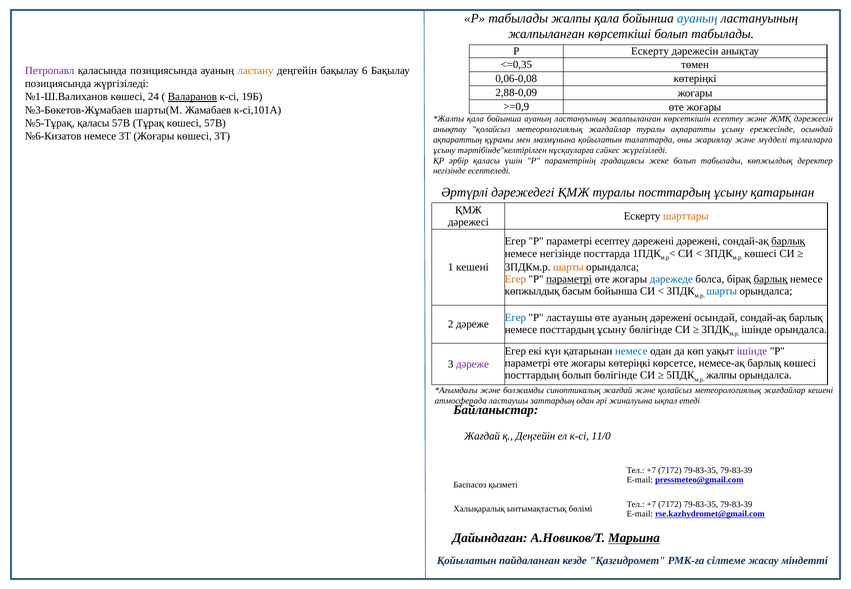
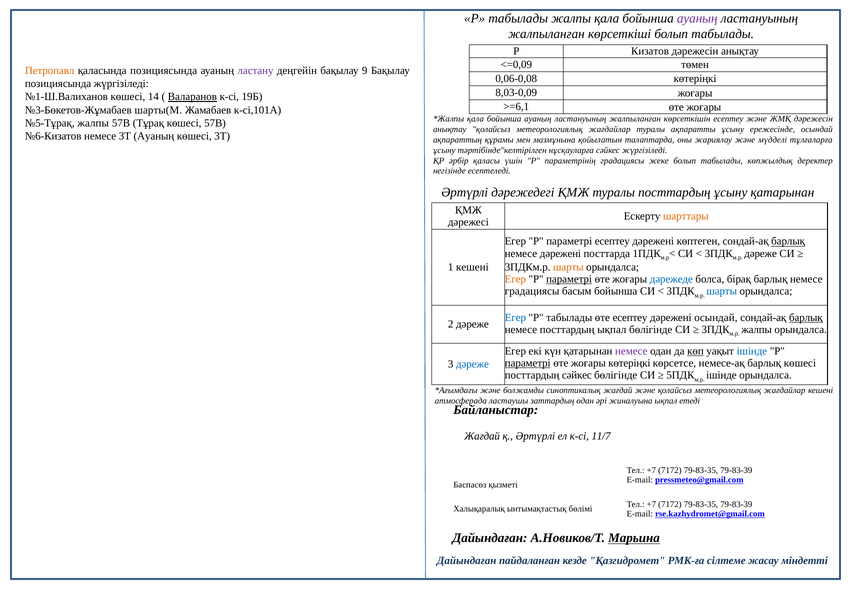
ауаның colour: blue -> purple (697, 18)
Р Ескерту: Ескерту -> Кизатов (650, 51)
<=0,35: <=0,35 -> <=0,09 (516, 65)
Петропавл colour: purple -> orange (50, 71)
ластану colour: orange -> purple (255, 71)
6: 6 -> 9 (365, 71)
2,88-0,09: 2,88-0,09 -> 8,03-0,09 (516, 93)
24: 24 -> 14 (153, 97)
>=0,9: >=0,9 -> >=6,1 (516, 107)
№5-Тұрақ қаласы: қаласы -> жалпы (93, 123)
3Т Жоғары: Жоғары -> Ауаның (154, 136)
дәрежені дәрежені: дәрежені -> көптеген (698, 241)
немесе негізінде: негізінде -> дәрежені (560, 253)
көшесі: көшесі -> дәреже (761, 253)
барлық underline: present -> none (771, 279)
көпжылдық: көпжылдық -> градациясы (532, 291)
ластаушы: ластаушы -> табылады (569, 318)
өте ауаның: ауаның -> есептеу (630, 318)
барлық underline: none -> present (806, 318)
немесе посттардың ұсыну: ұсыну -> ықпал (612, 330)
ішінде: ішінде -> жалпы (757, 330)
немесе colour: blue -> purple (631, 351)
көп underline: none -> present (695, 351)
ішінде colour: purple -> blue (752, 351)
параметрі underline: none -> present (528, 363)
дәреже colour: purple -> blue (472, 364)
посттардың болып: болып -> сәйкес (577, 375)
жалпы: жалпы -> ішінде (721, 375)
қ Деңгейін: Деңгейін -> Әртүрлі (535, 436)
11/0: 11/0 -> 11/7 (601, 436)
Қойылатын: Қойылатын -> Дайындаған (467, 561)
